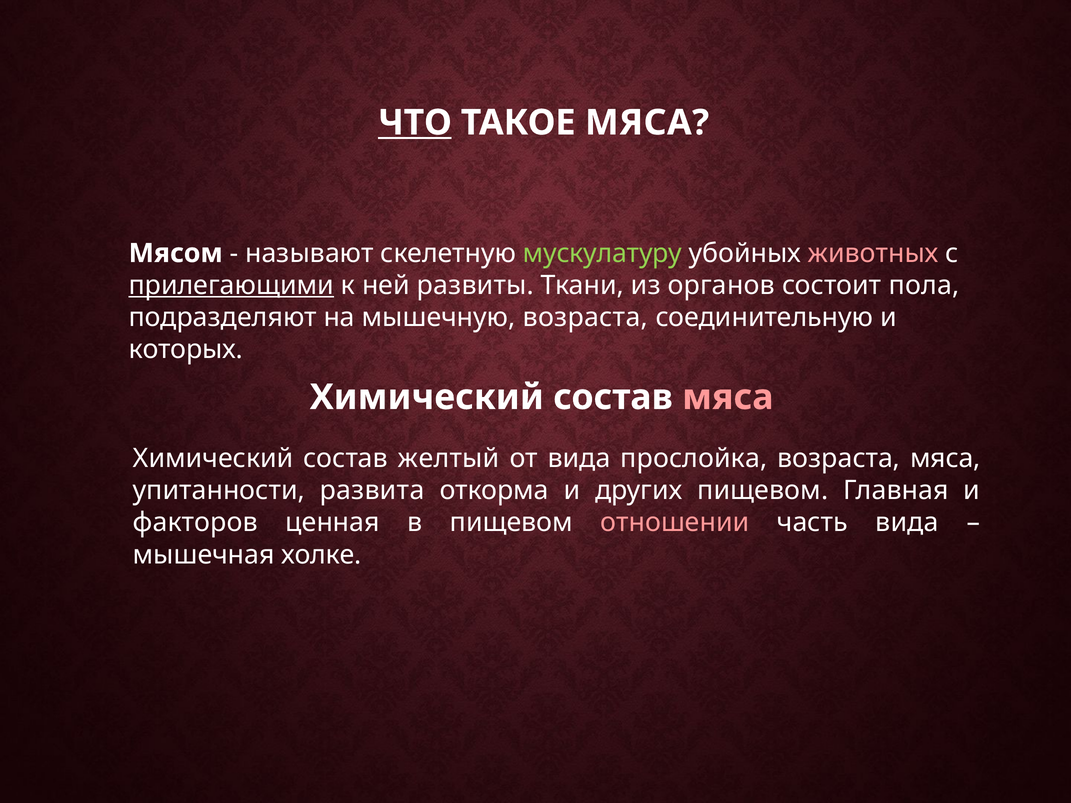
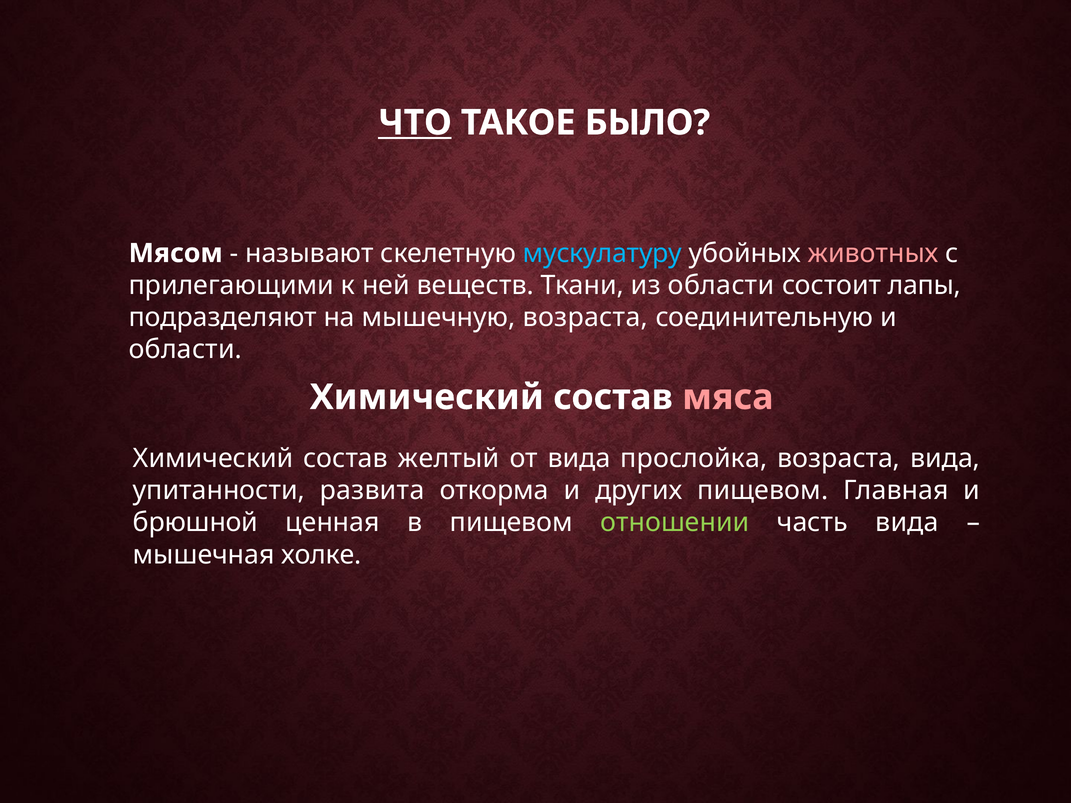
ТАКОЕ МЯСА: МЯСА -> БЫЛО (647, 123)
мускулатуру colour: light green -> light blue (602, 253)
прилегающими underline: present -> none (231, 285)
развиты: развиты -> веществ (475, 285)
из органов: органов -> области (721, 285)
пола: пола -> лапы (924, 285)
которых: которых -> области (185, 350)
возраста мяса: мяса -> вида (945, 459)
факторов: факторов -> брюшной (195, 523)
отношении colour: pink -> light green (675, 523)
